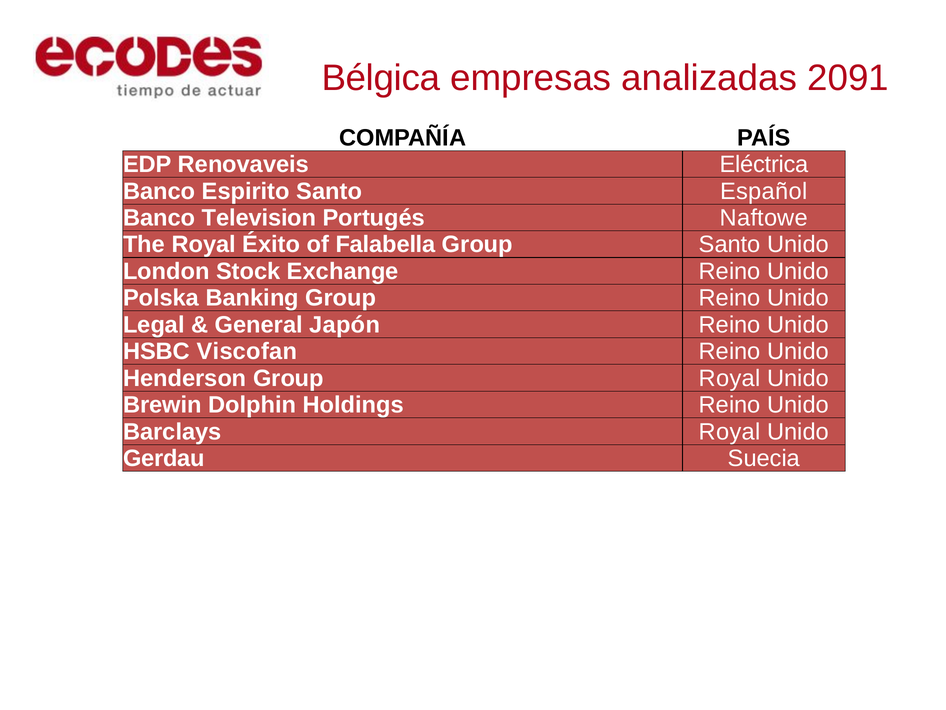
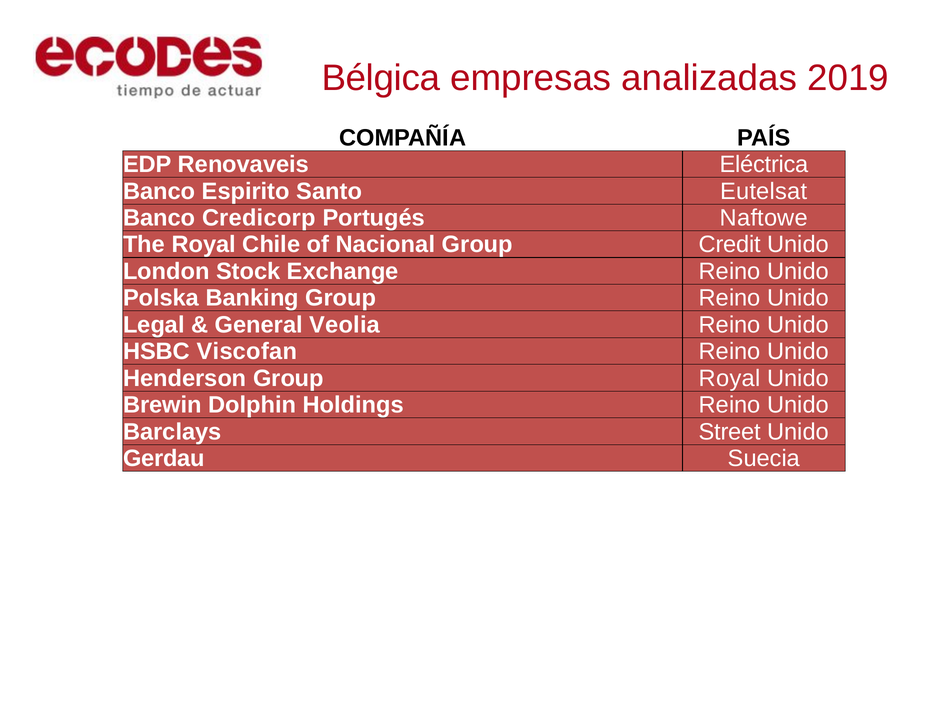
2091: 2091 -> 2019 (848, 78)
Español: Español -> Eutelsat (764, 191)
Television: Television -> Credicorp (259, 218)
Éxito: Éxito -> Chile (271, 244)
Falabella: Falabella -> Nacional (385, 244)
Group Santo: Santo -> Credit (730, 244)
Japón: Japón -> Veolia (345, 325)
Barclays Royal: Royal -> Street (730, 431)
